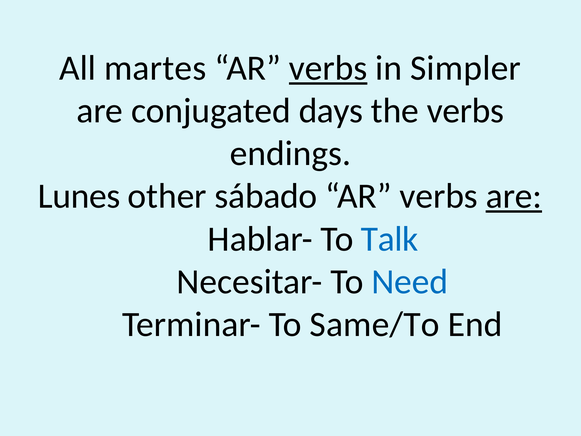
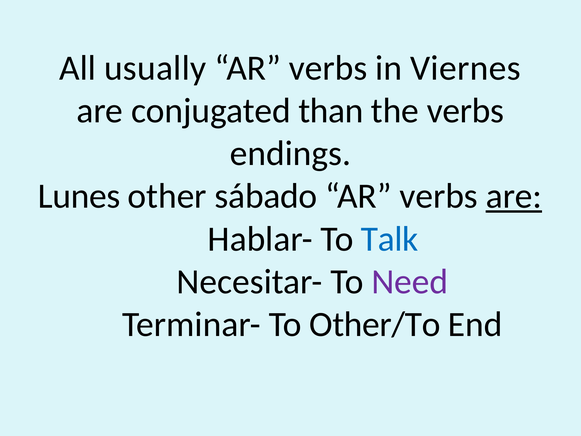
martes: martes -> usually (155, 68)
verbs underline: present -> none (328, 68)
Simpler: Simpler -> Viernes (465, 68)
days: days -> than (331, 111)
Need colour: blue -> purple (410, 281)
Same/To: Same/To -> Other/To (375, 324)
